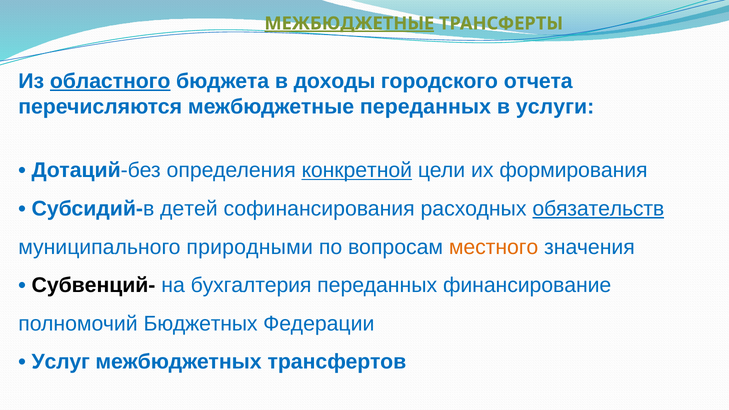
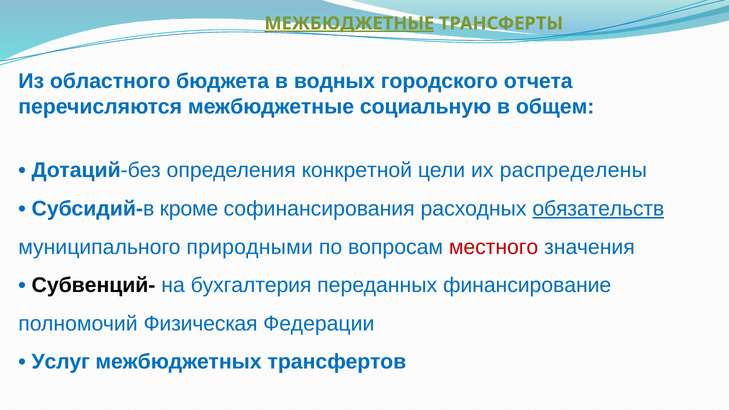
областного underline: present -> none (110, 81)
доходы: доходы -> водных (335, 81)
межбюджетные переданных: переданных -> социальную (426, 107)
услуги: услуги -> общем (555, 107)
конкретной underline: present -> none (357, 170)
формирования: формирования -> распределены (573, 170)
детей: детей -> кроме (189, 209)
местного colour: orange -> red (494, 247)
Бюджетных: Бюджетных -> Физическая (201, 324)
